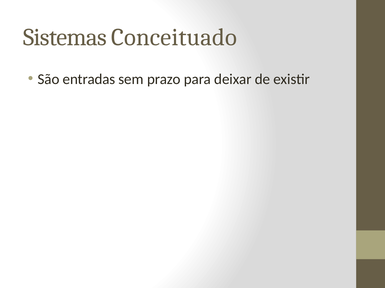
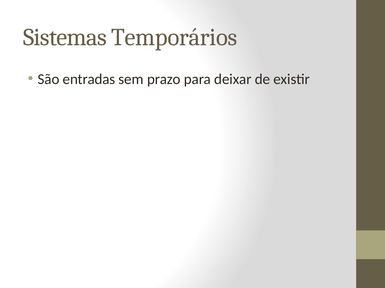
Conceituado: Conceituado -> Temporários (174, 37)
